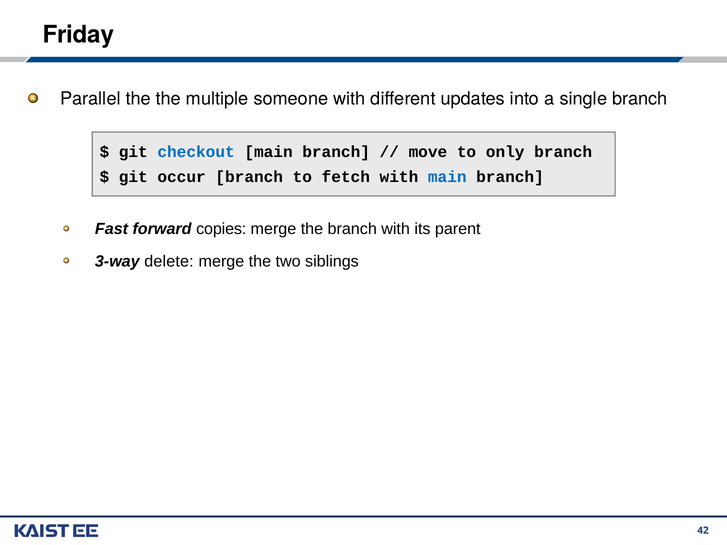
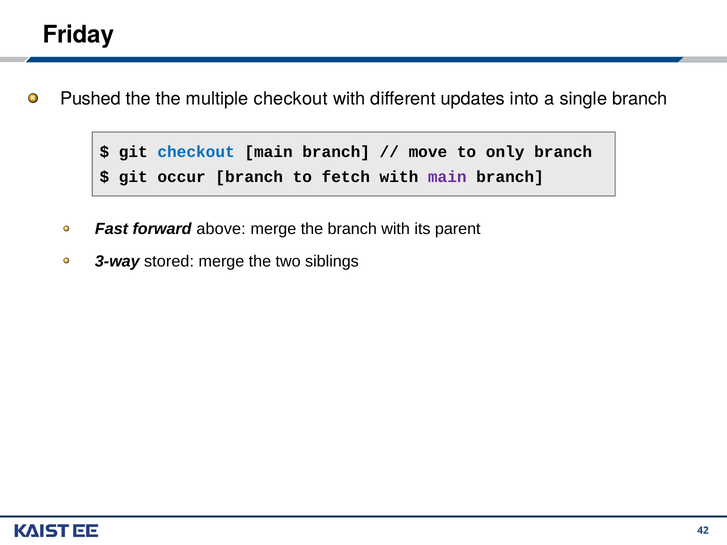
Parallel: Parallel -> Pushed (90, 99)
multiple someone: someone -> checkout (291, 99)
main colour: blue -> purple (447, 177)
copies: copies -> above (221, 229)
delete: delete -> stored (169, 261)
